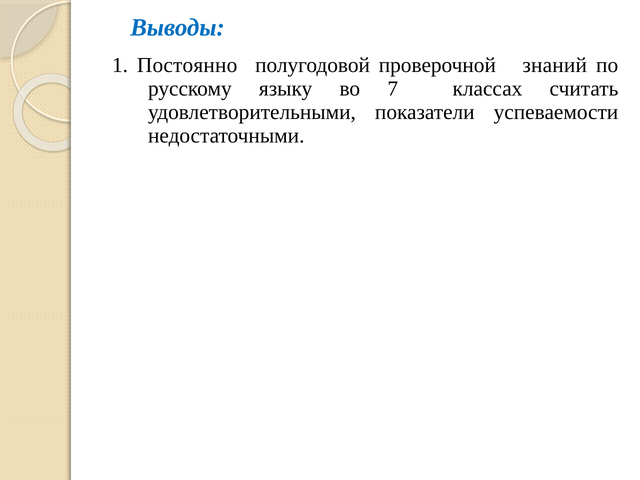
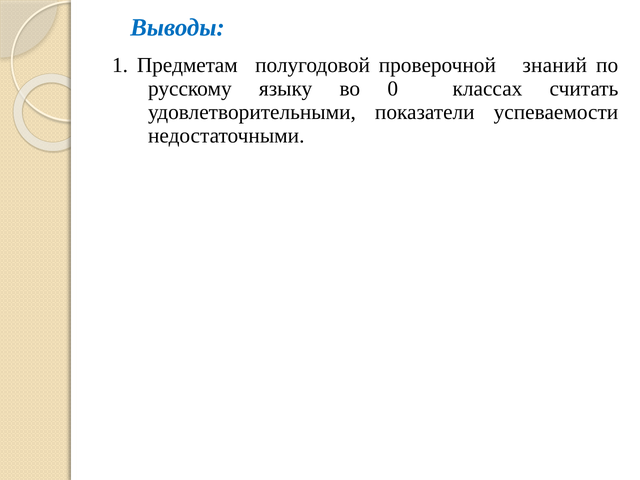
Постоянно: Постоянно -> Предметам (187, 65)
7: 7 -> 0 (393, 89)
